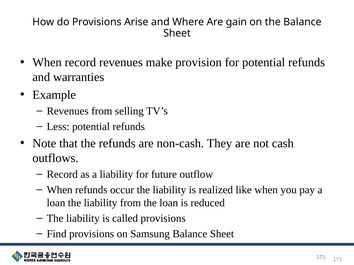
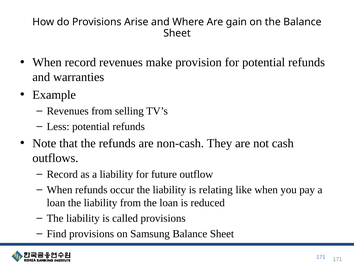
realized: realized -> relating (216, 190)
